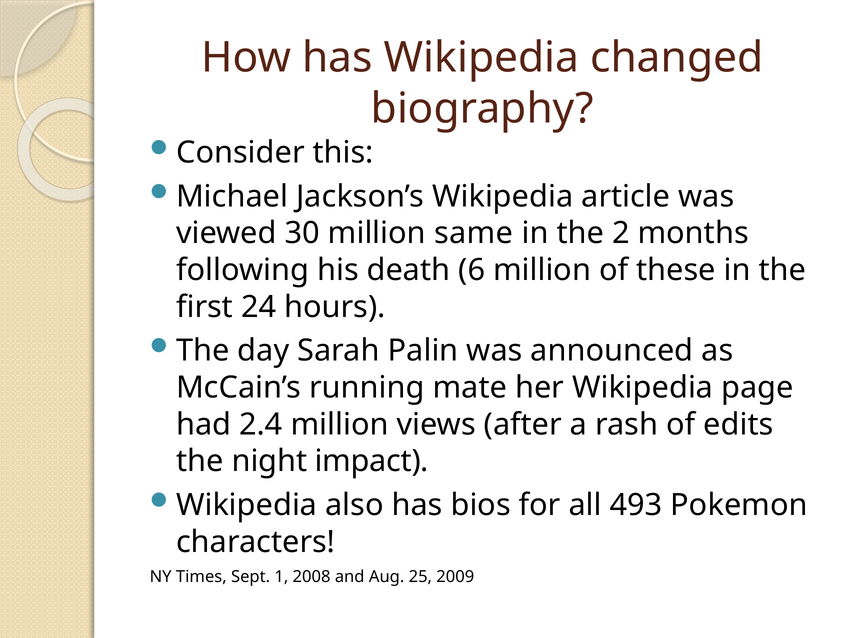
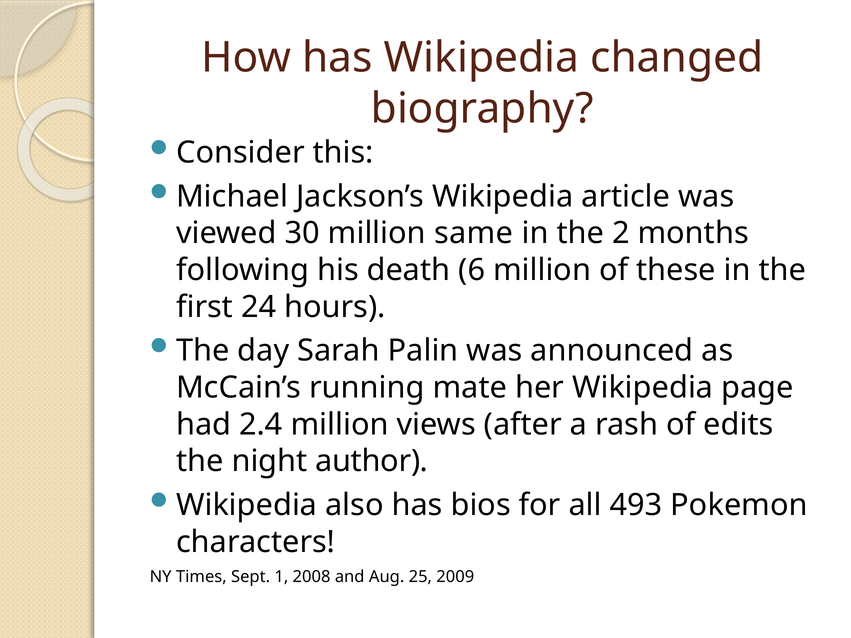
impact: impact -> author (372, 462)
